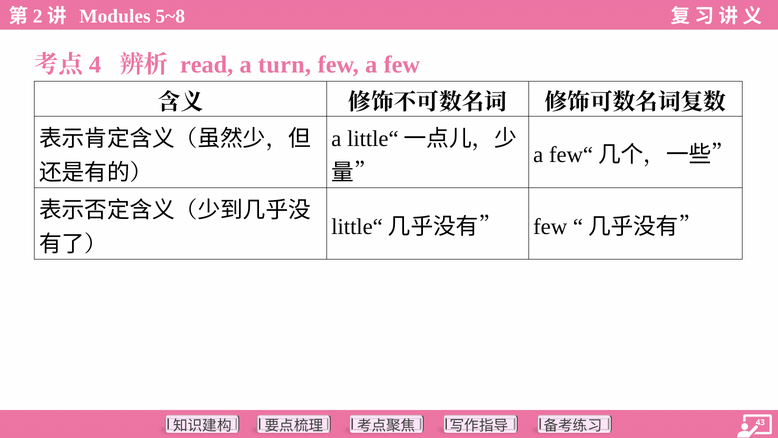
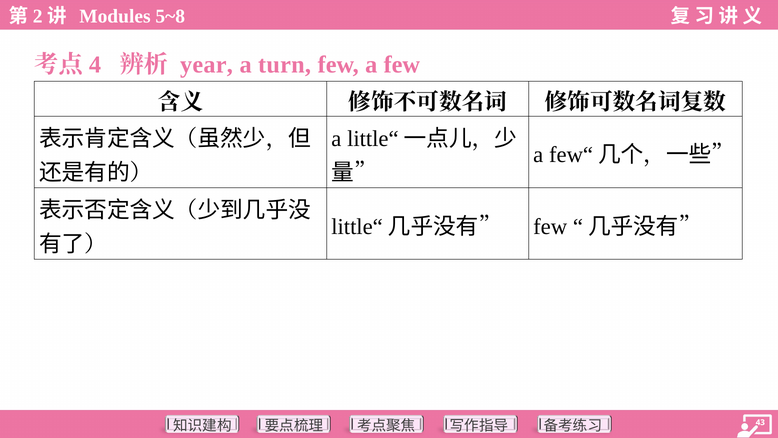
read: read -> year (206, 65)
